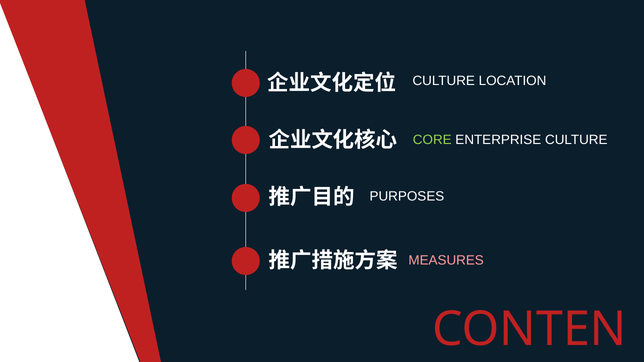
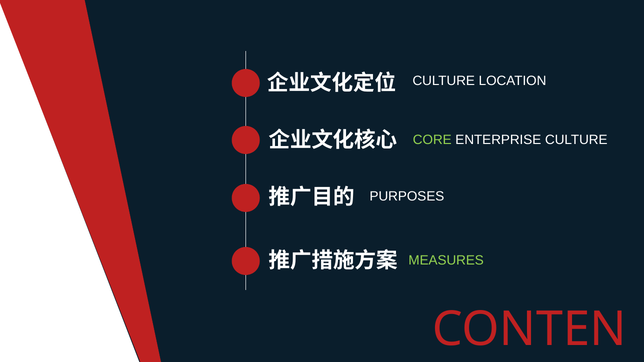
MEASURES colour: pink -> light green (446, 261)
